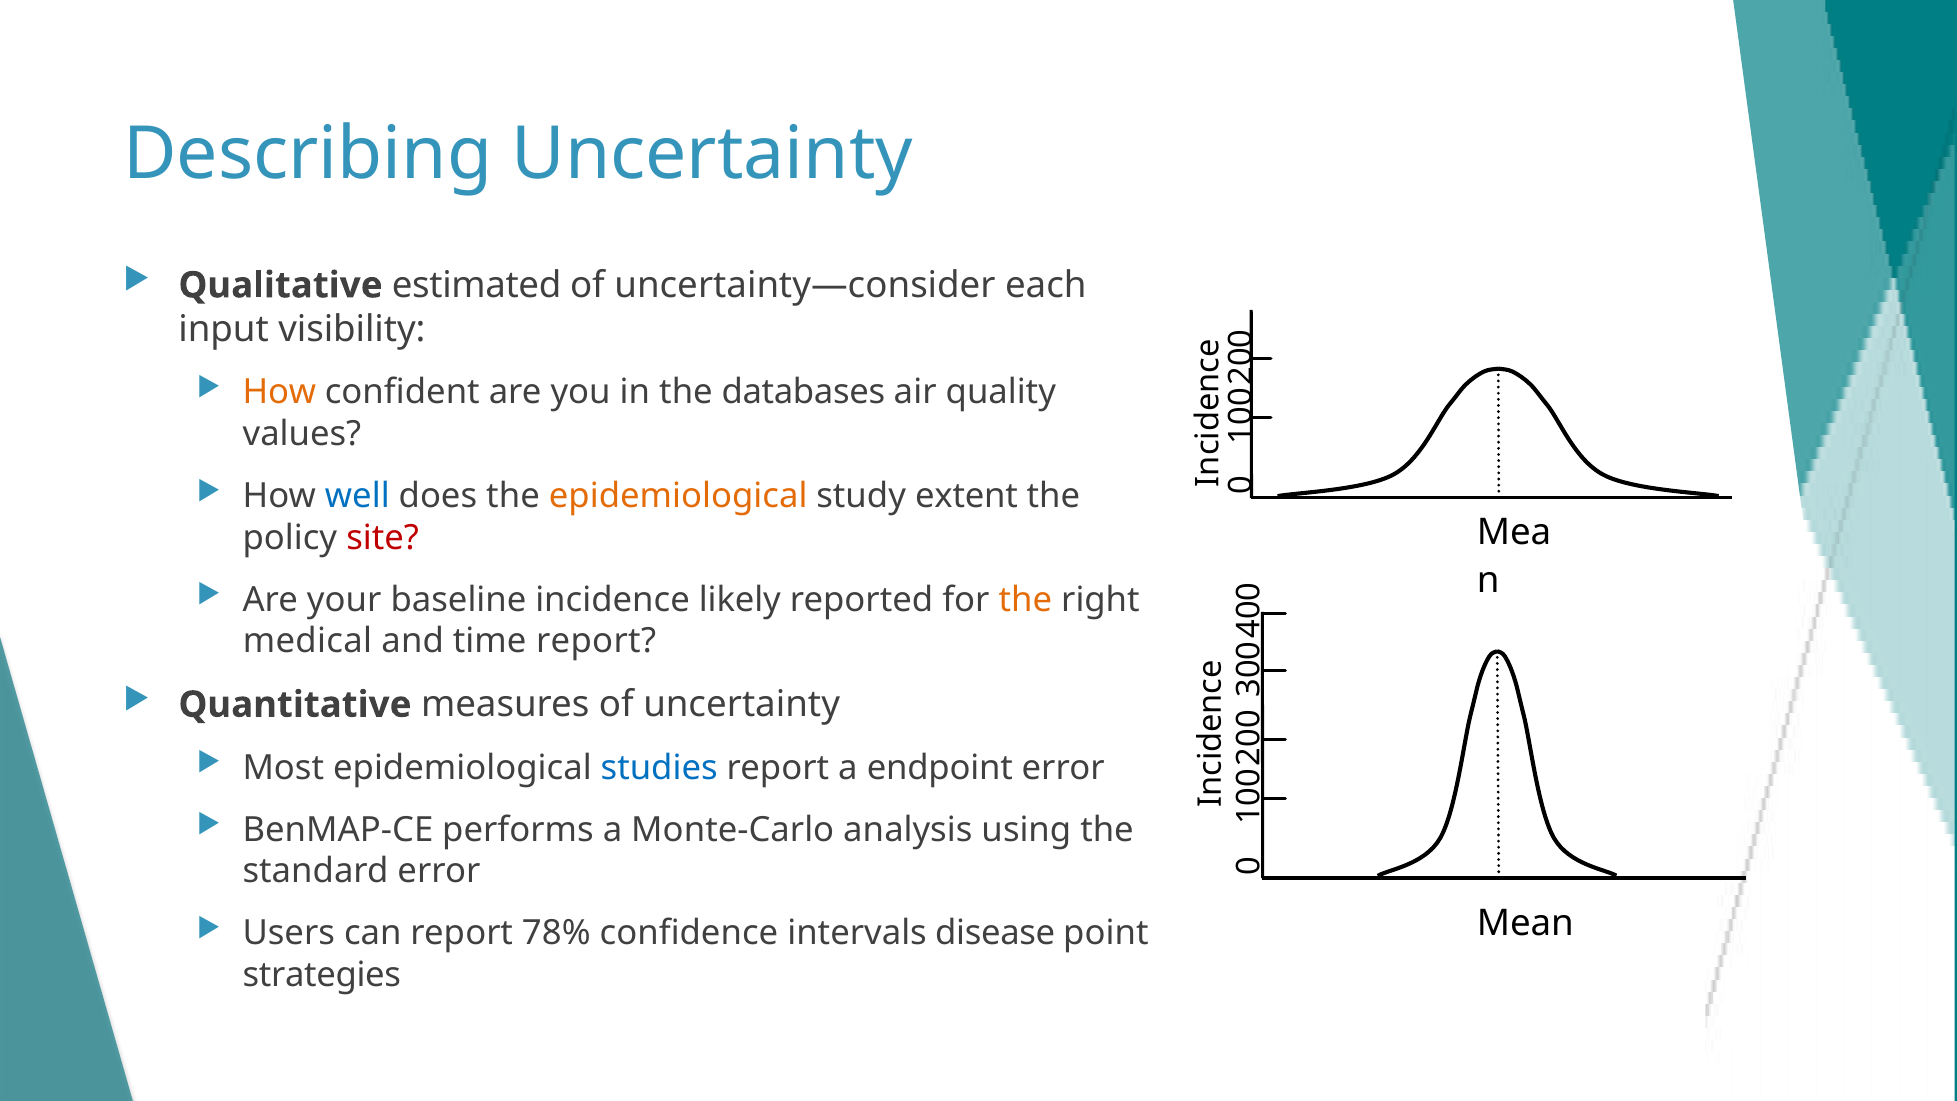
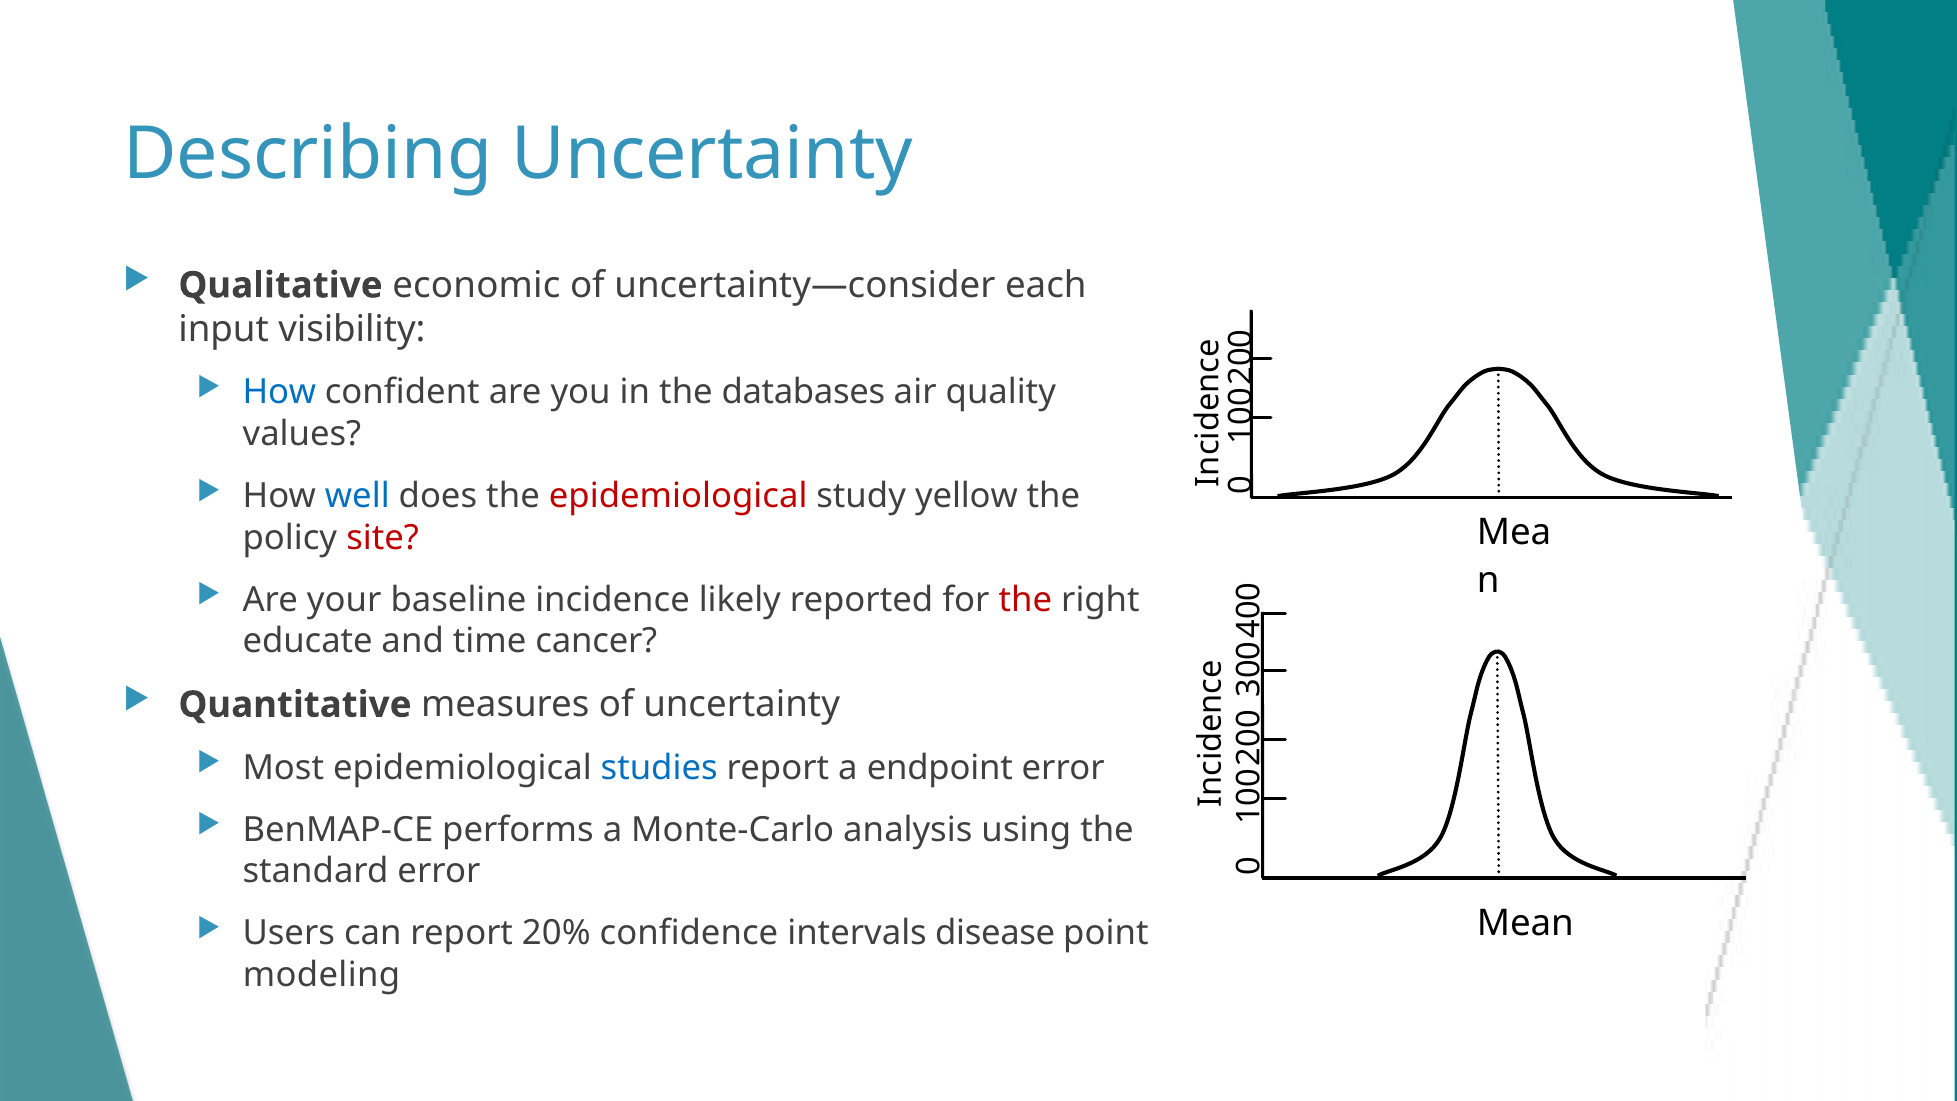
estimated: estimated -> economic (476, 285)
How colour: orange -> blue (279, 392)
epidemiological colour: orange -> red (678, 496)
extent: extent -> yellow (966, 496)
the colour: orange -> red (1025, 600)
medical: medical -> educate (308, 641)
time report: report -> cancer (596, 641)
78%: 78% -> 20% (556, 933)
strategies: strategies -> modeling (321, 975)
